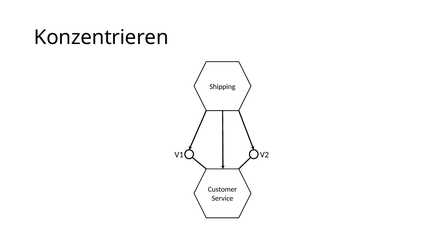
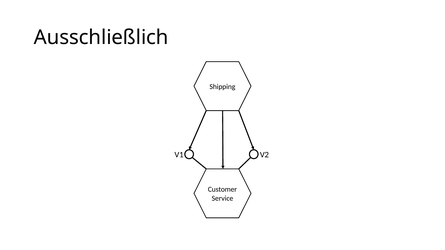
Konzentrieren: Konzentrieren -> Ausschließlich (101, 37)
